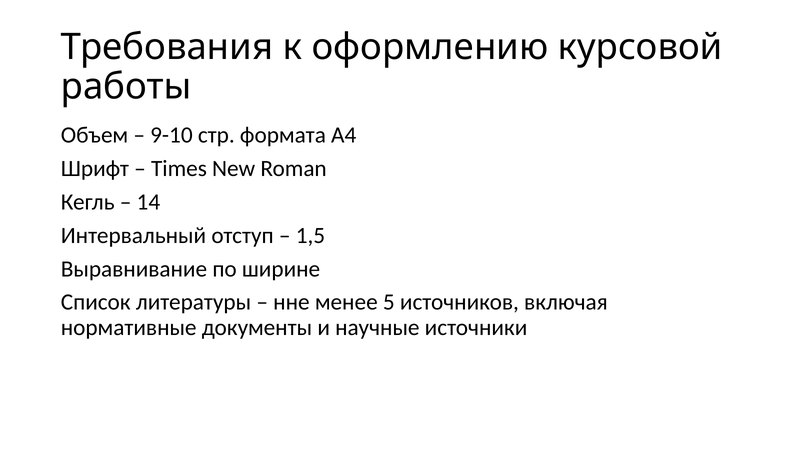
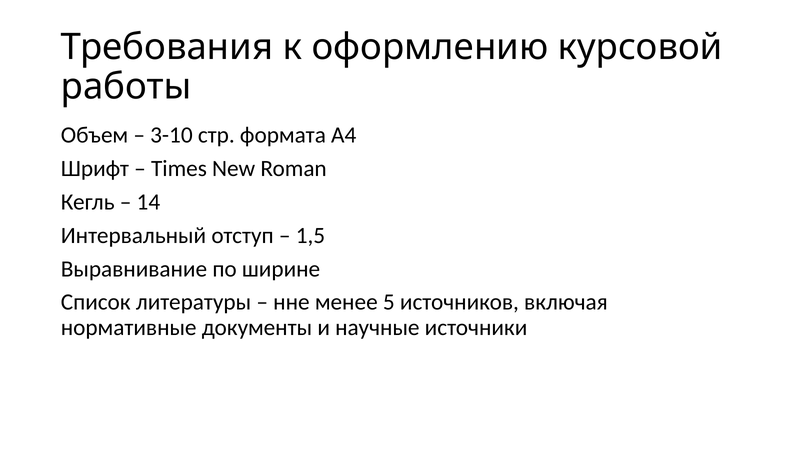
9-10: 9-10 -> 3-10 (171, 135)
